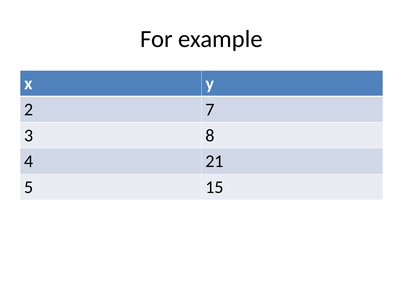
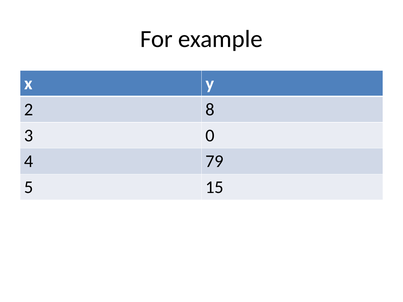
7: 7 -> 8 (210, 110)
8: 8 -> 0 (210, 136)
21: 21 -> 79 (215, 162)
